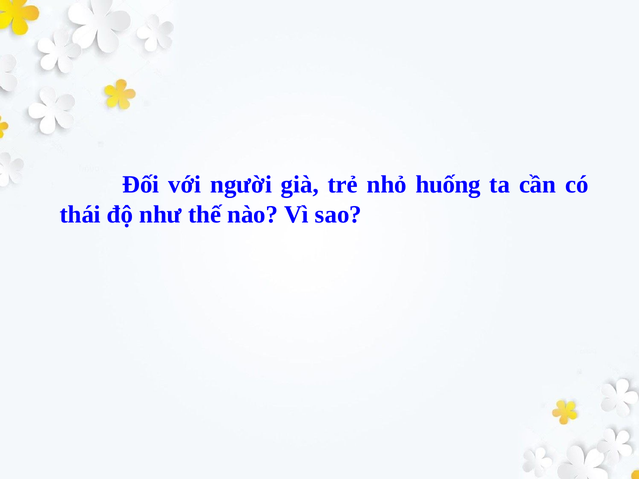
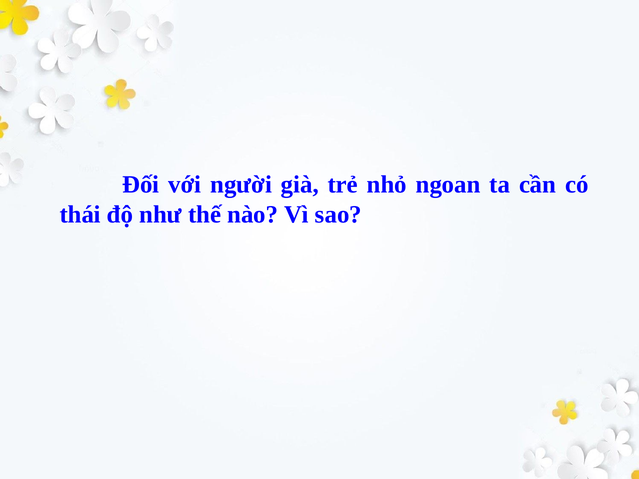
huống: huống -> ngoan (448, 185)
